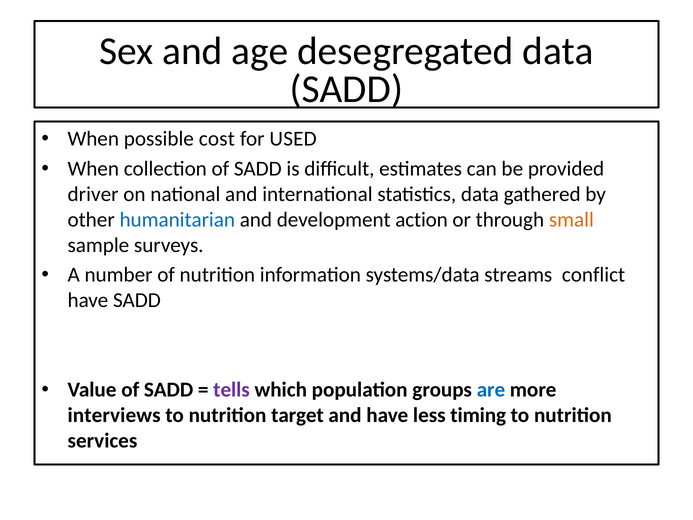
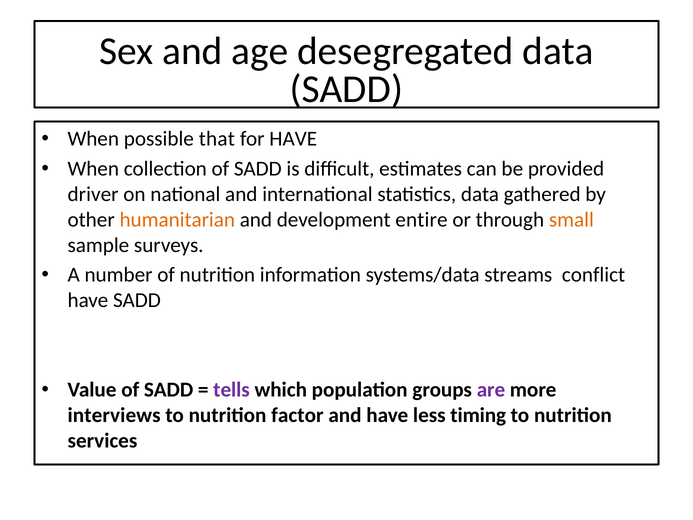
cost: cost -> that (217, 139)
for USED: USED -> HAVE (293, 139)
humanitarian colour: blue -> orange (177, 220)
action: action -> entire (421, 220)
are colour: blue -> purple (491, 390)
target: target -> factor (297, 415)
